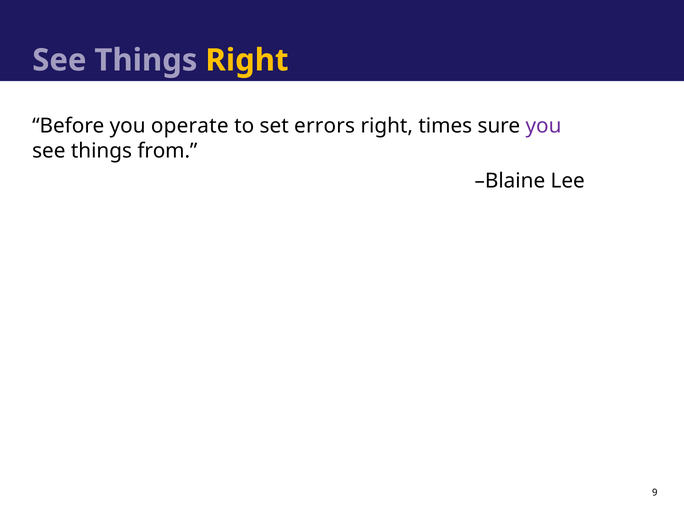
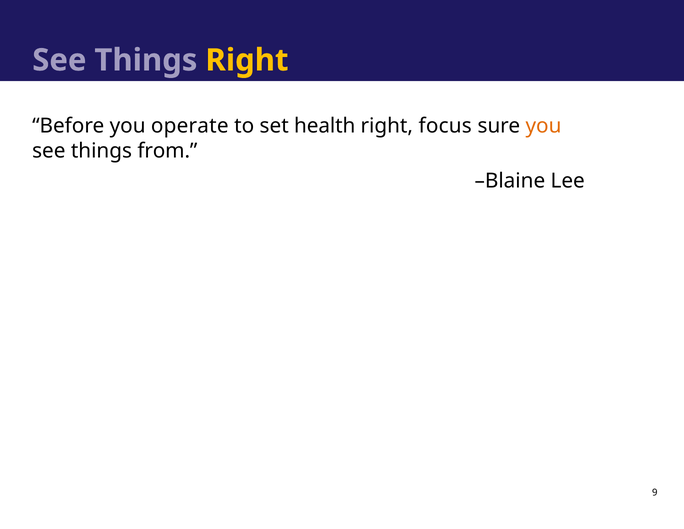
errors: errors -> health (325, 126)
times: times -> focus (445, 126)
you colour: purple -> orange (544, 126)
